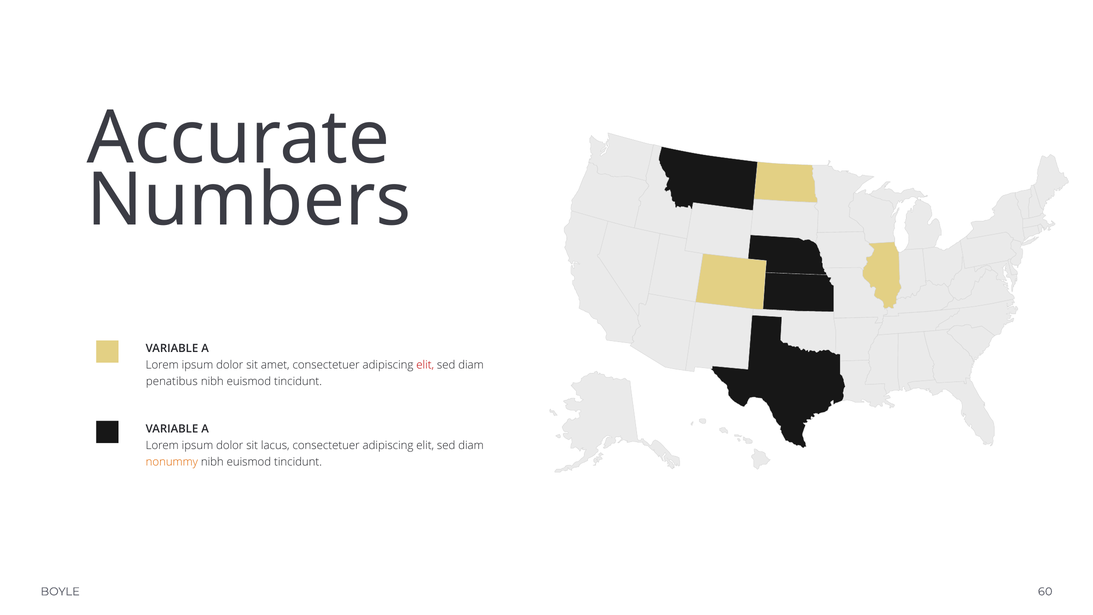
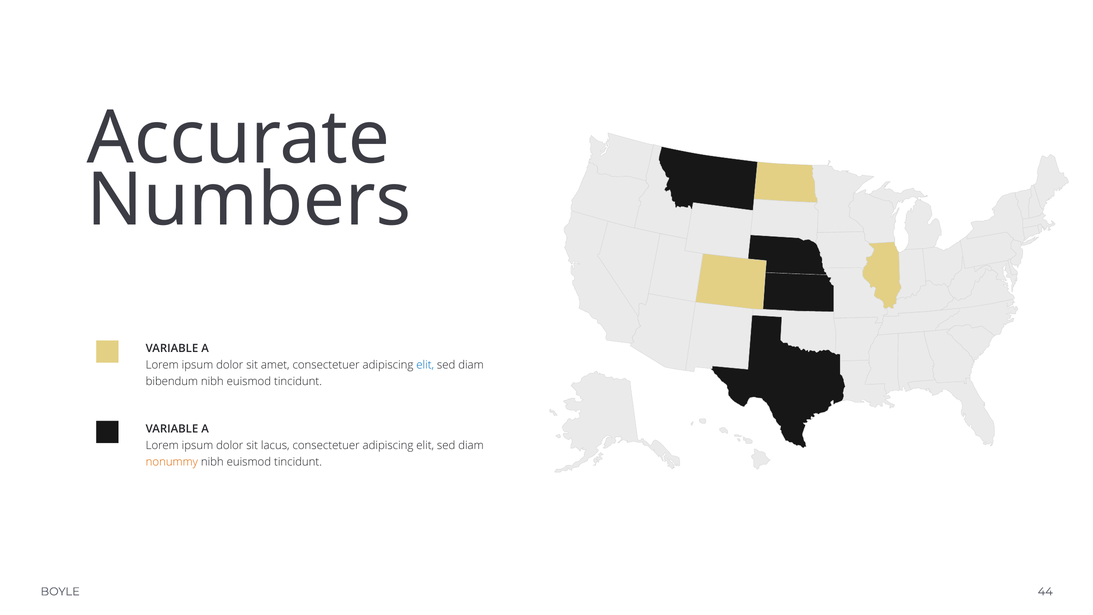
elit colour: red -> blue (425, 365)
penatibus: penatibus -> bibendum (172, 381)
60: 60 -> 44 (1045, 591)
